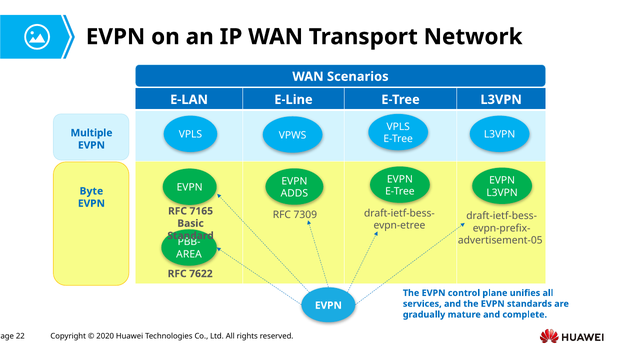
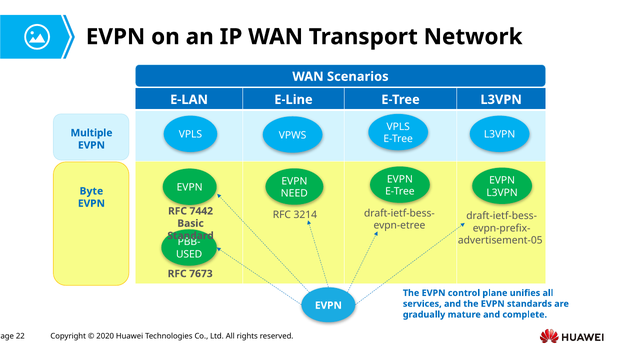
ADDS: ADDS -> NEED (294, 193)
7165: 7165 -> 7442 (201, 211)
7309: 7309 -> 3214 (305, 215)
AREA: AREA -> USED (189, 254)
7622: 7622 -> 7673 (201, 274)
